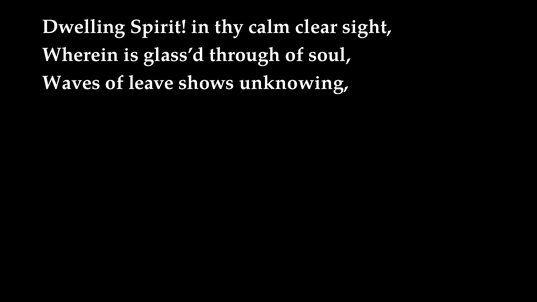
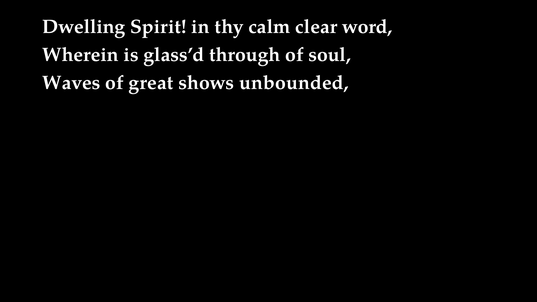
sight: sight -> word (367, 27)
leave: leave -> great (151, 83)
unknowing: unknowing -> unbounded (294, 83)
